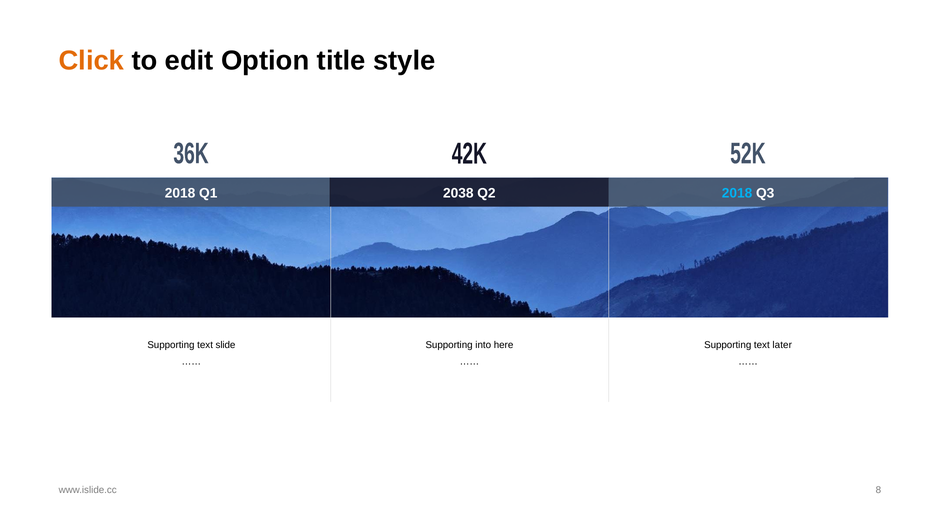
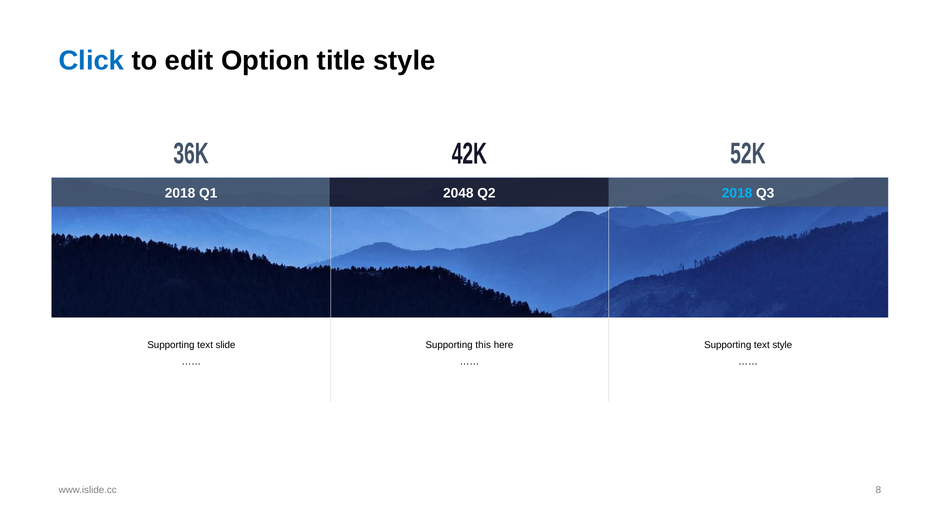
Click colour: orange -> blue (91, 61)
2038: 2038 -> 2048 (458, 193)
into: into -> this (483, 345)
text later: later -> style (782, 345)
